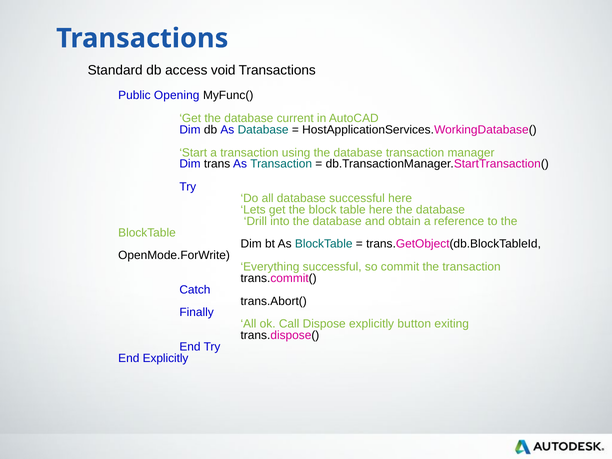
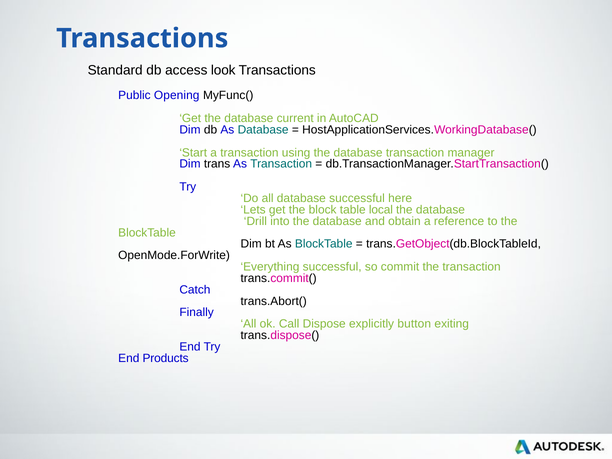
void: void -> look (223, 70)
table here: here -> local (381, 210)
End Explicitly: Explicitly -> Products (166, 358)
